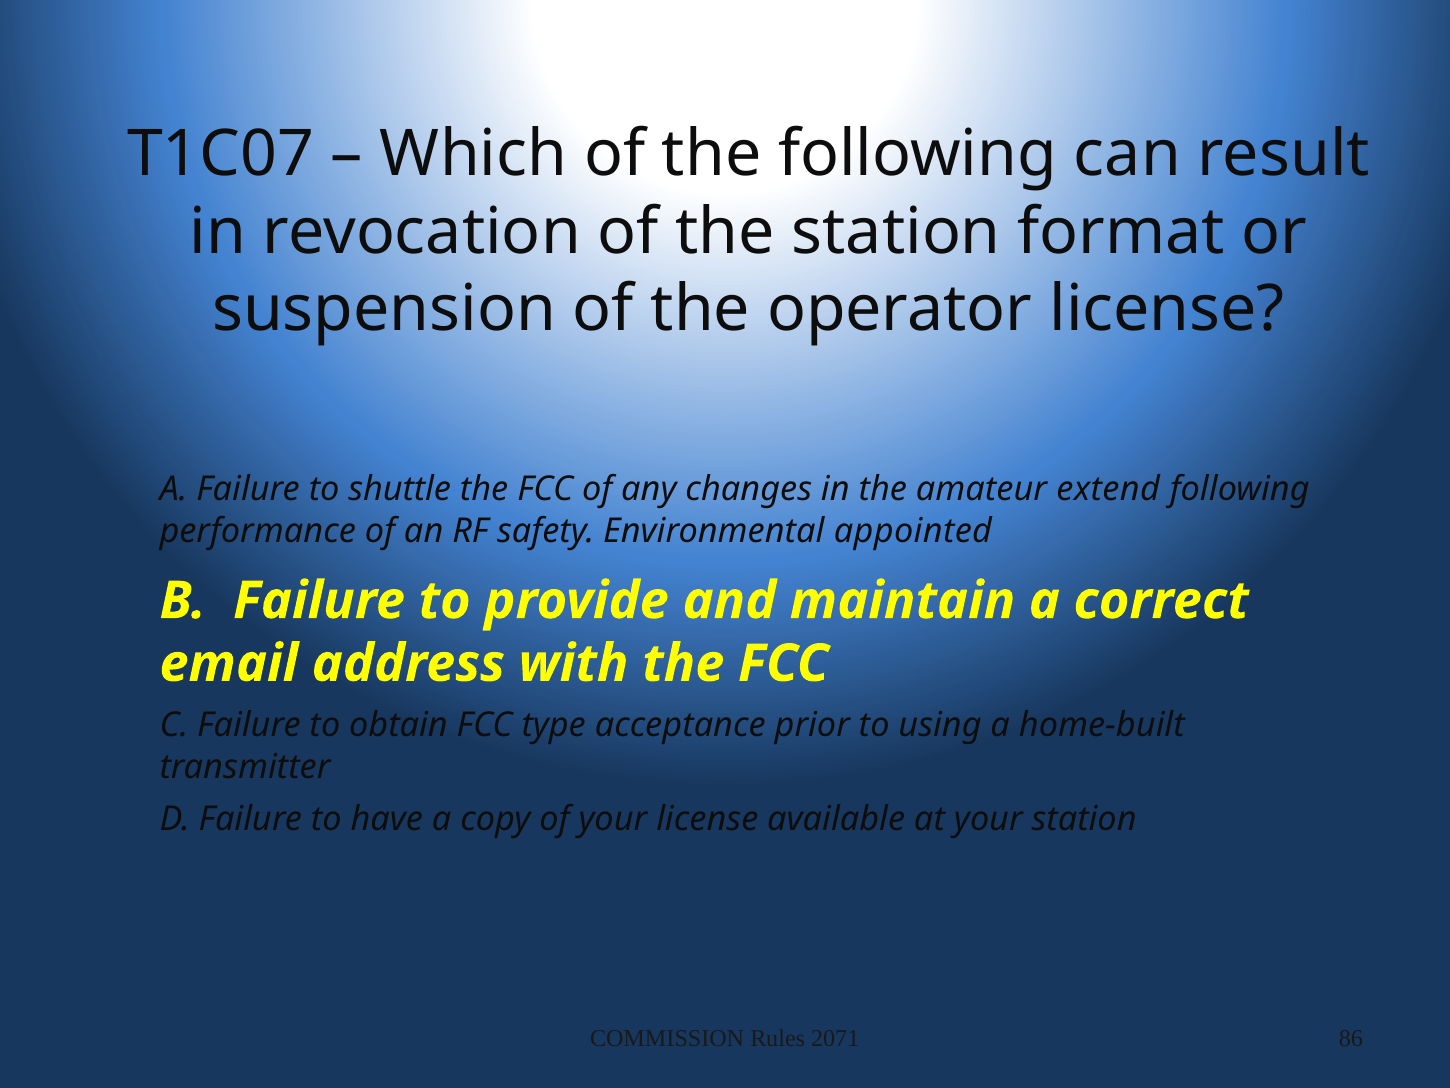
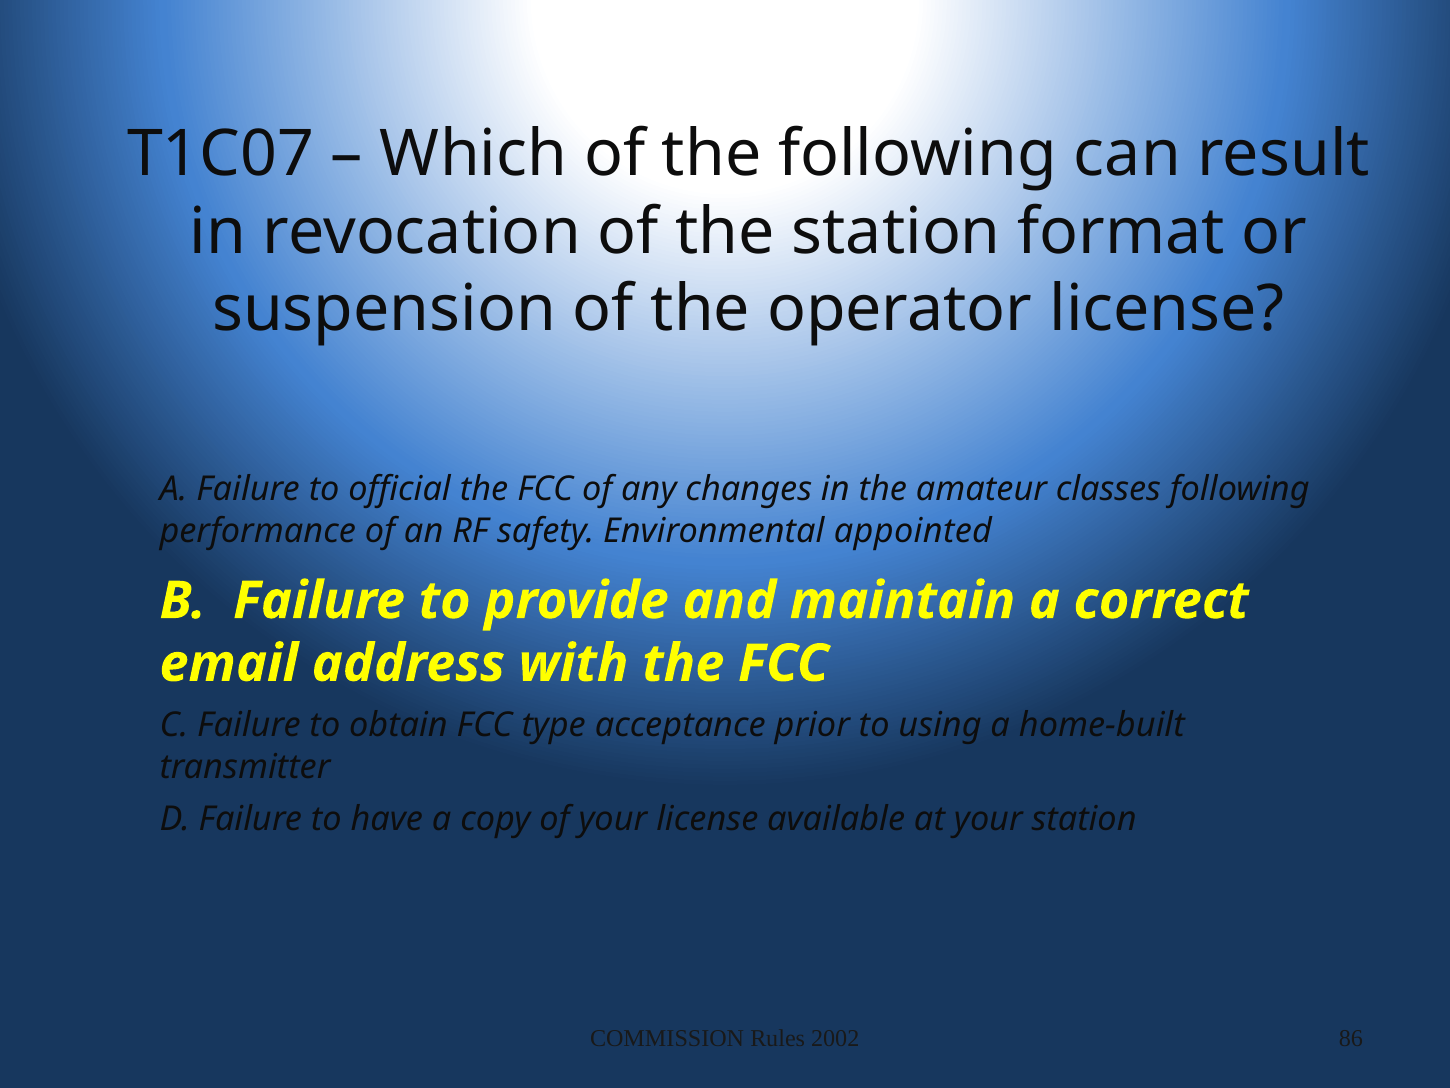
shuttle: shuttle -> official (400, 489)
extend: extend -> classes (1108, 489)
2071: 2071 -> 2002 (835, 1039)
